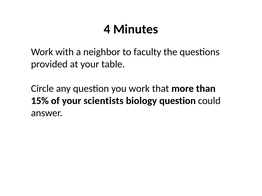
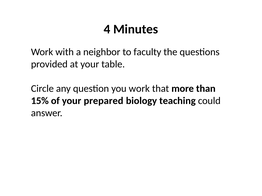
scientists: scientists -> prepared (104, 101)
biology question: question -> teaching (177, 101)
